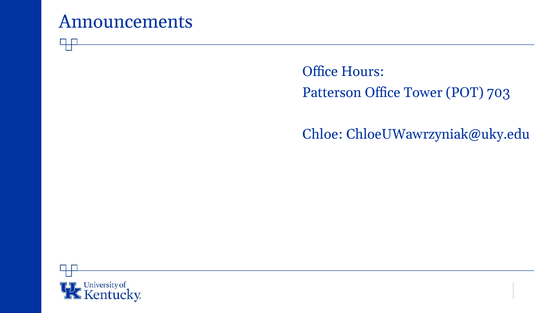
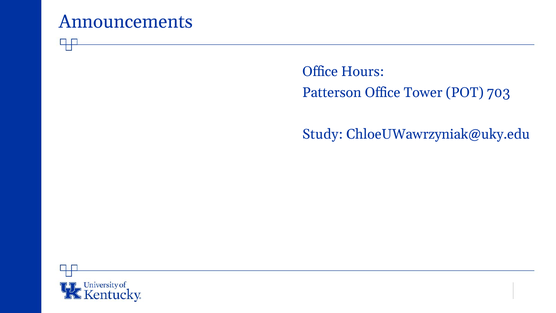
Chloe: Chloe -> Study (323, 134)
